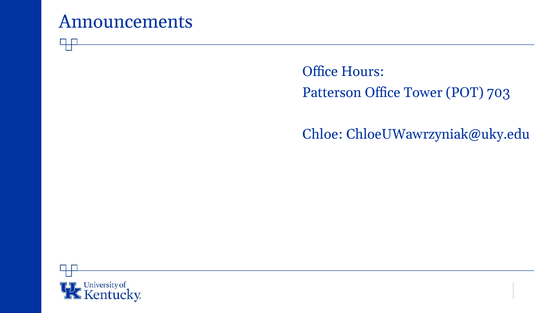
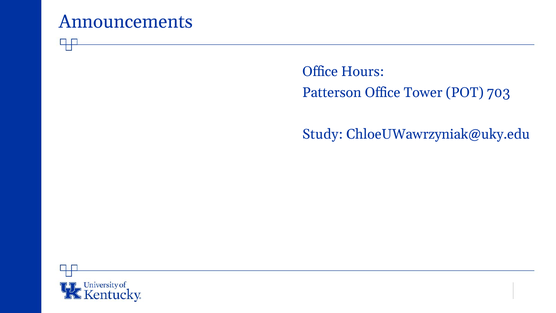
Chloe: Chloe -> Study (323, 134)
